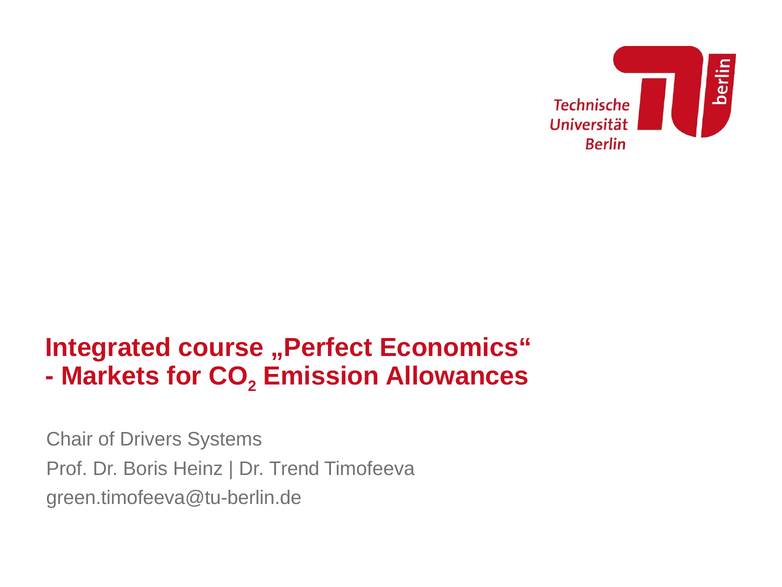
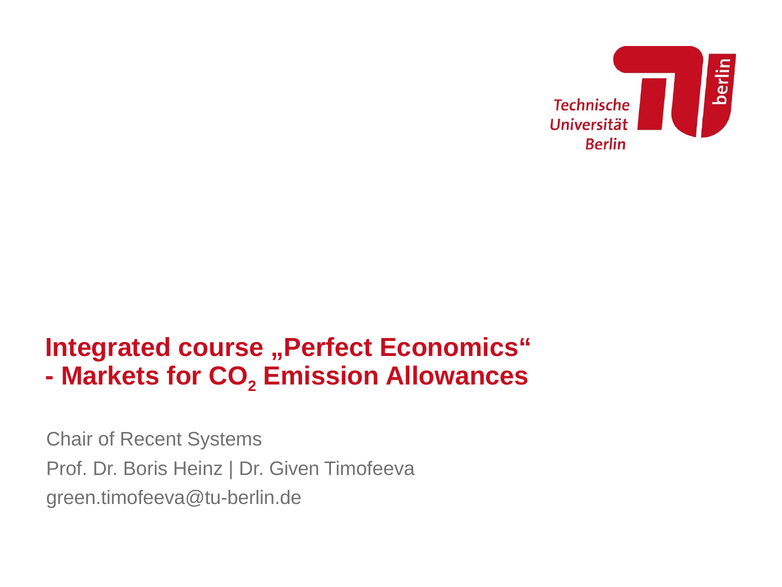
Drivers: Drivers -> Recent (151, 439)
Trend: Trend -> Given (294, 468)
